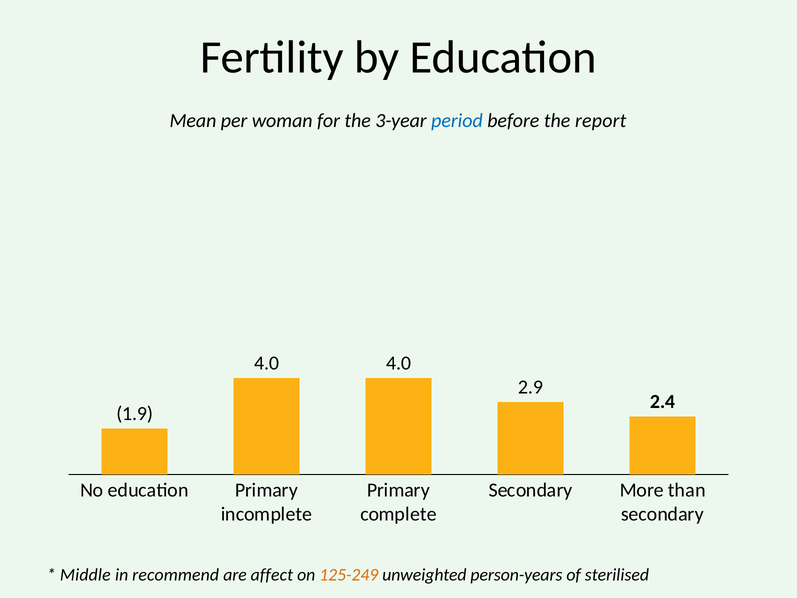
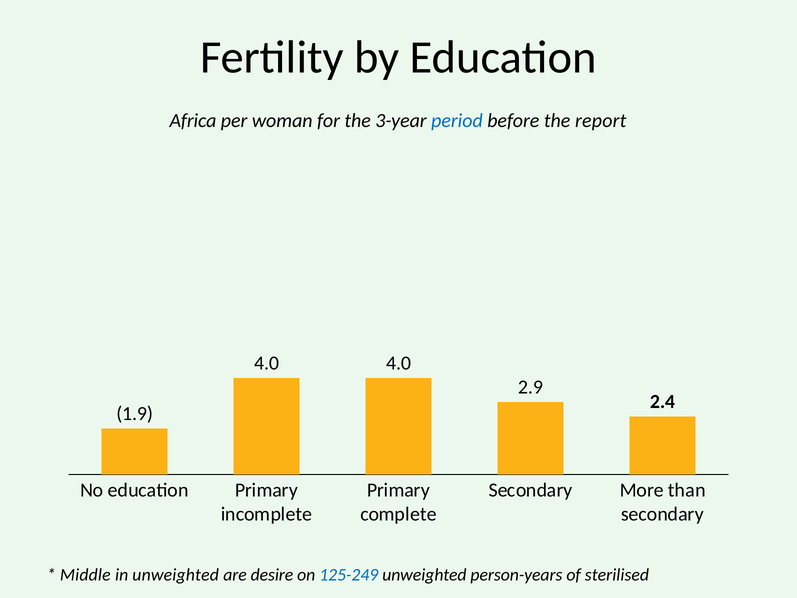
Mean: Mean -> Africa (193, 121)
in recommend: recommend -> unweighted (176, 575)
affect: affect -> desire (272, 575)
125-249 colour: orange -> blue (349, 575)
